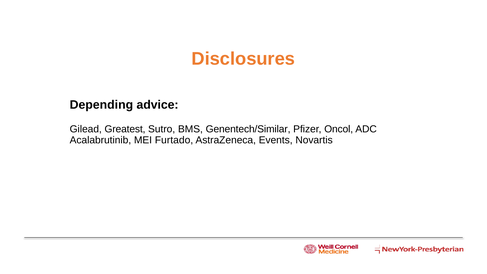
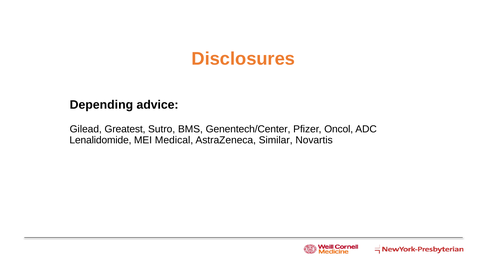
Genentech/Similar: Genentech/Similar -> Genentech/Center (248, 129)
Acalabrutinib: Acalabrutinib -> Lenalidomide (100, 140)
Furtado: Furtado -> Medical (174, 140)
Events: Events -> Similar (276, 140)
